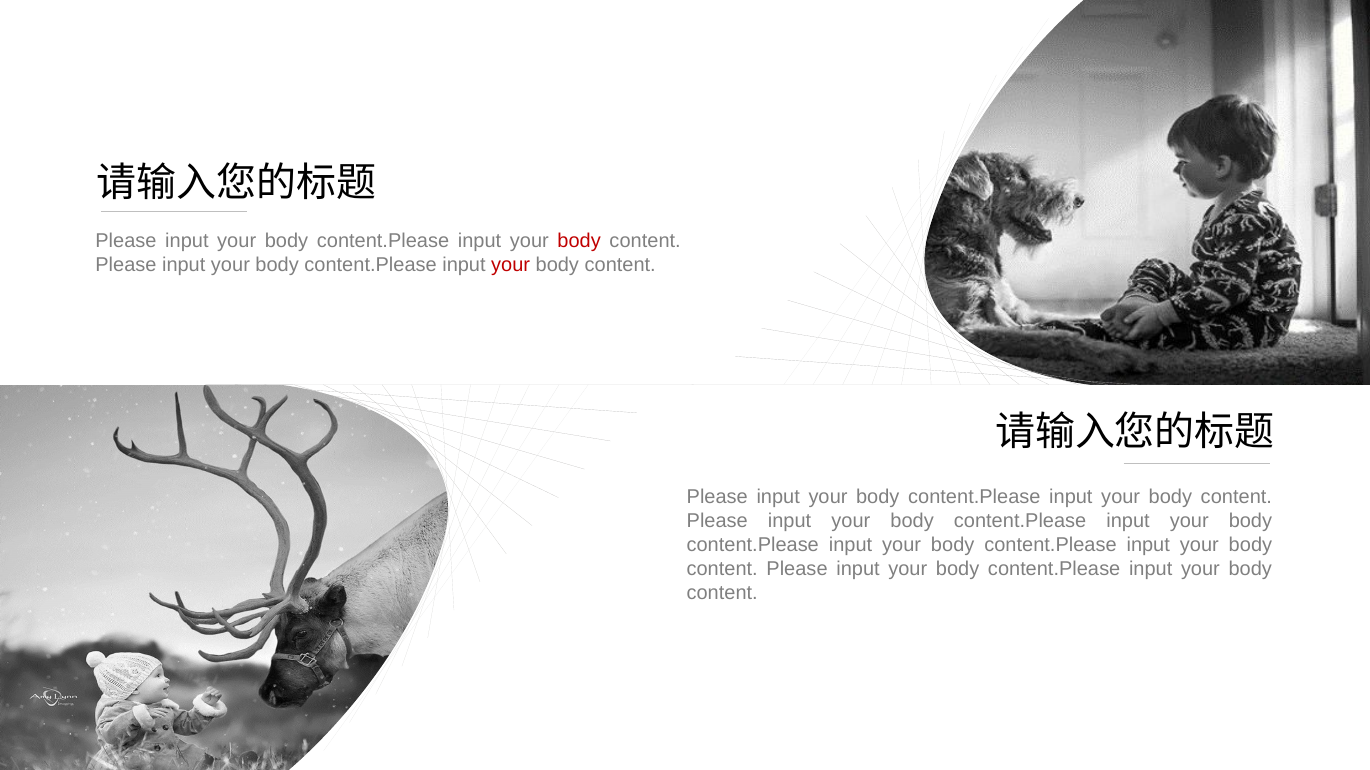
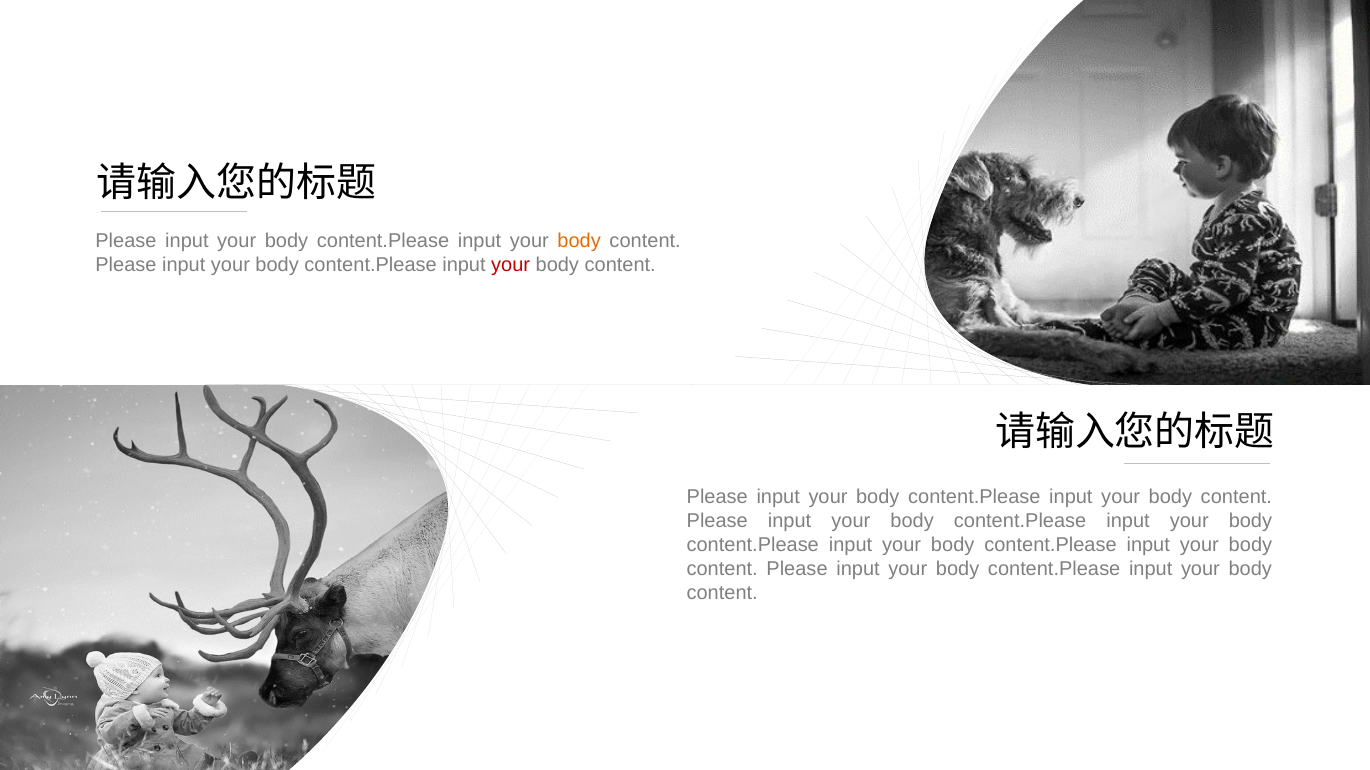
body colour: red -> orange (579, 241)
